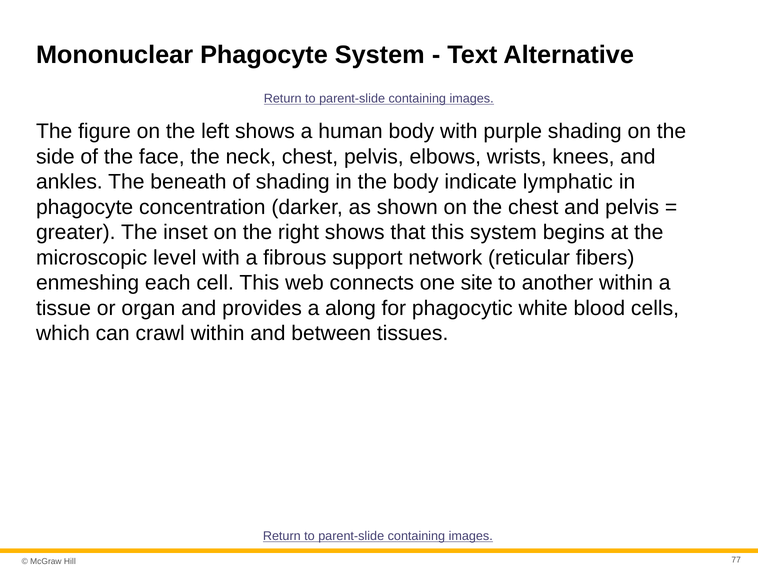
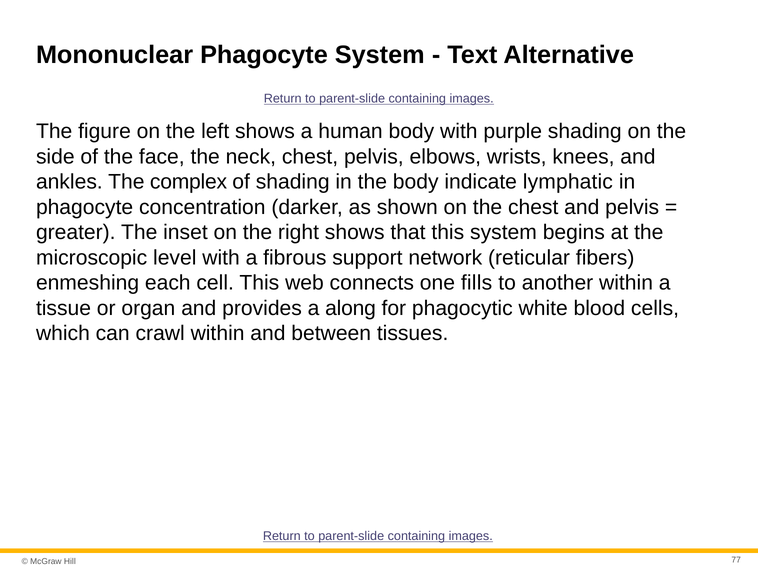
beneath: beneath -> complex (189, 182)
site: site -> fills (477, 283)
